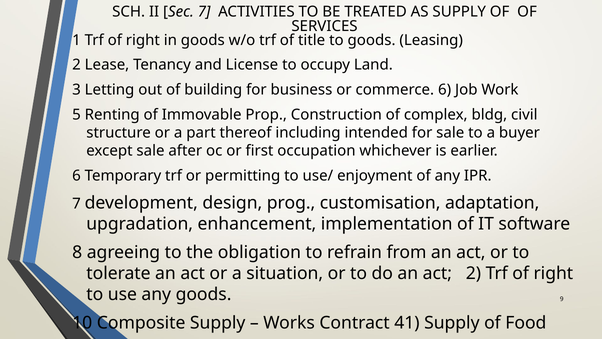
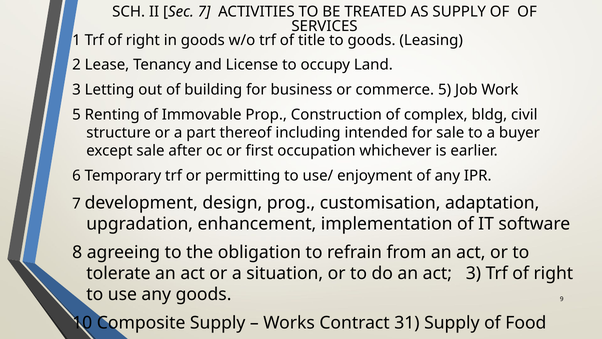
commerce 6: 6 -> 5 (445, 90)
act 2: 2 -> 3 (473, 273)
41: 41 -> 31 (407, 323)
